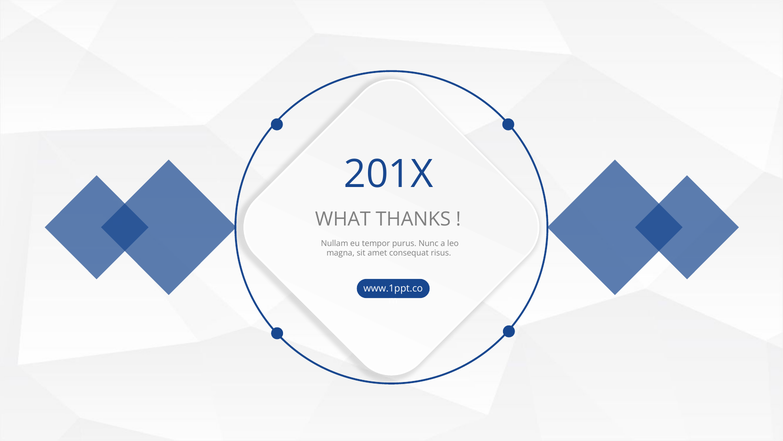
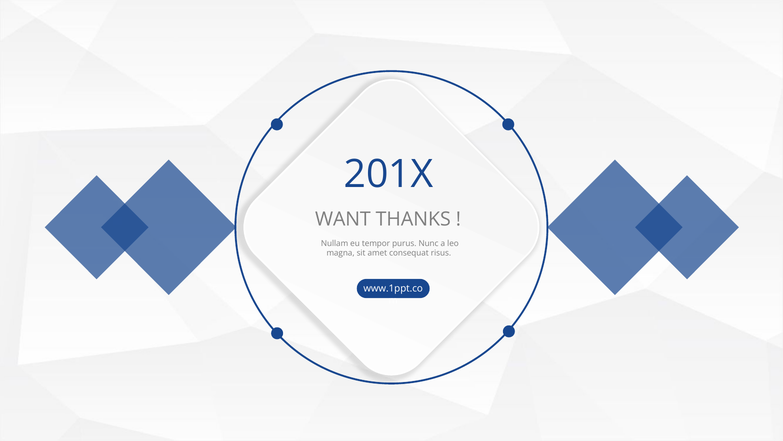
WHAT: WHAT -> WANT (343, 219)
